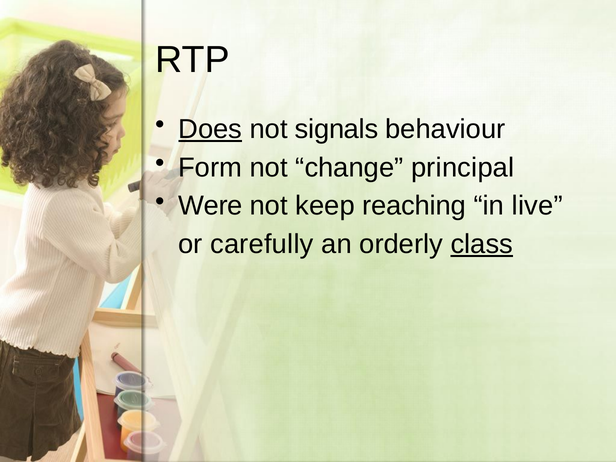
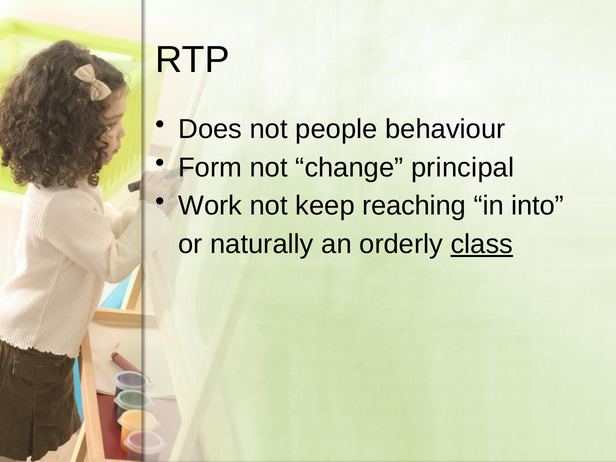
Does underline: present -> none (210, 129)
signals: signals -> people (336, 129)
Were: Were -> Work (210, 206)
live: live -> into (538, 206)
carefully: carefully -> naturally (262, 244)
